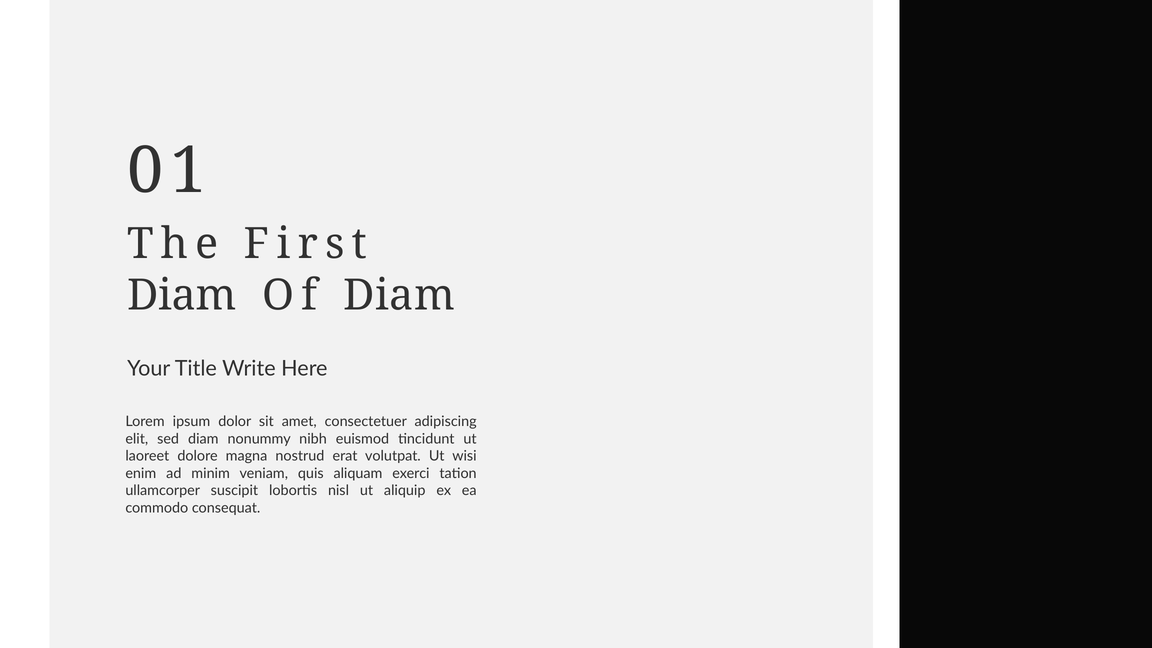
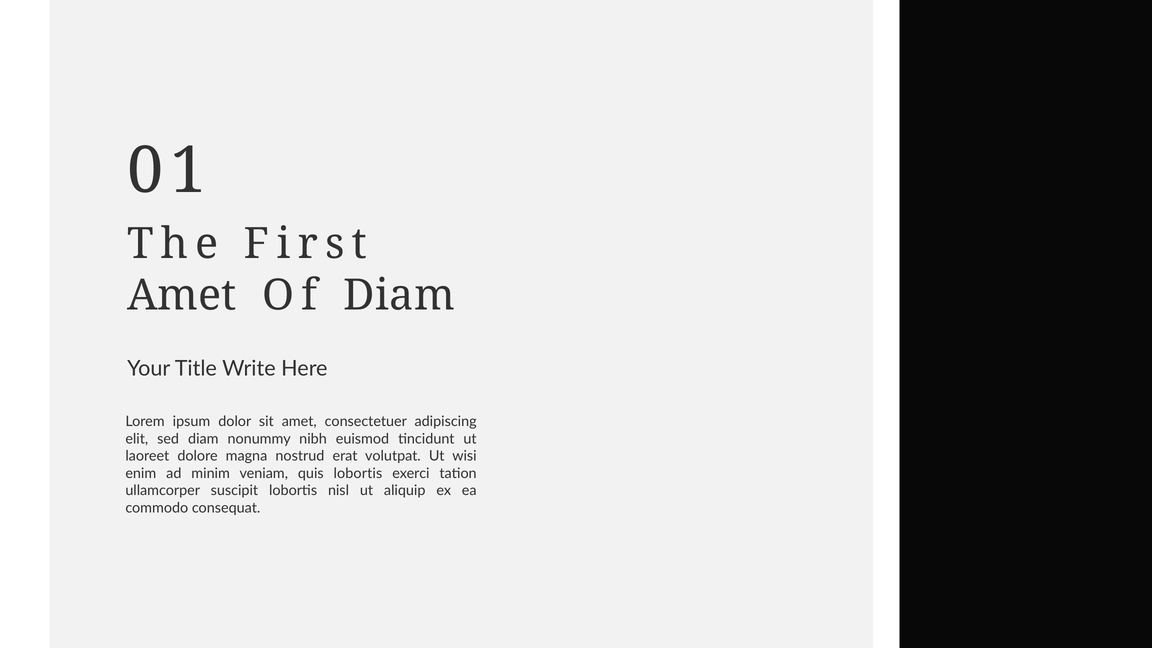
Diam: Diam -> Amet (182, 296)
quis aliquam: aliquam -> lobortis (358, 473)
